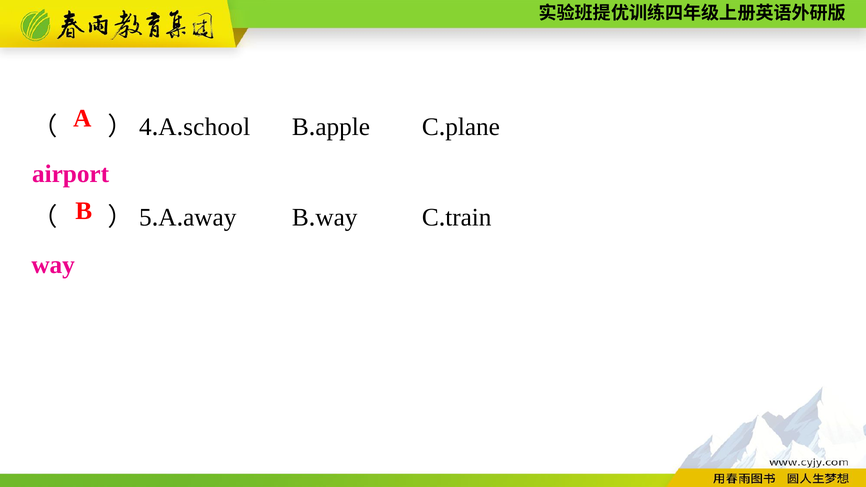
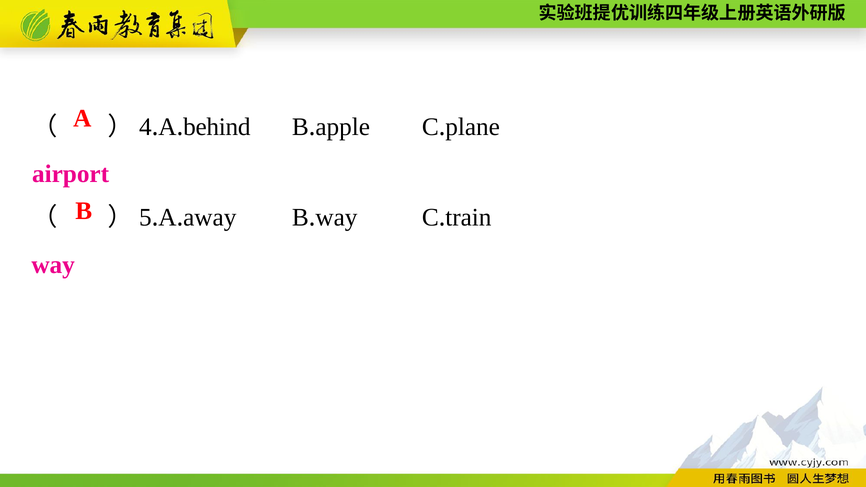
school: school -> behind (217, 127)
